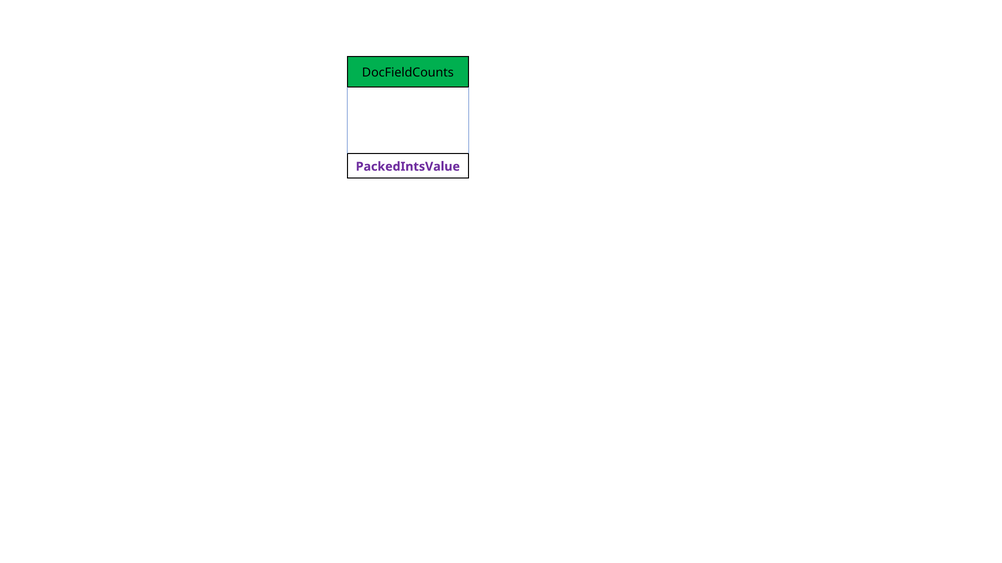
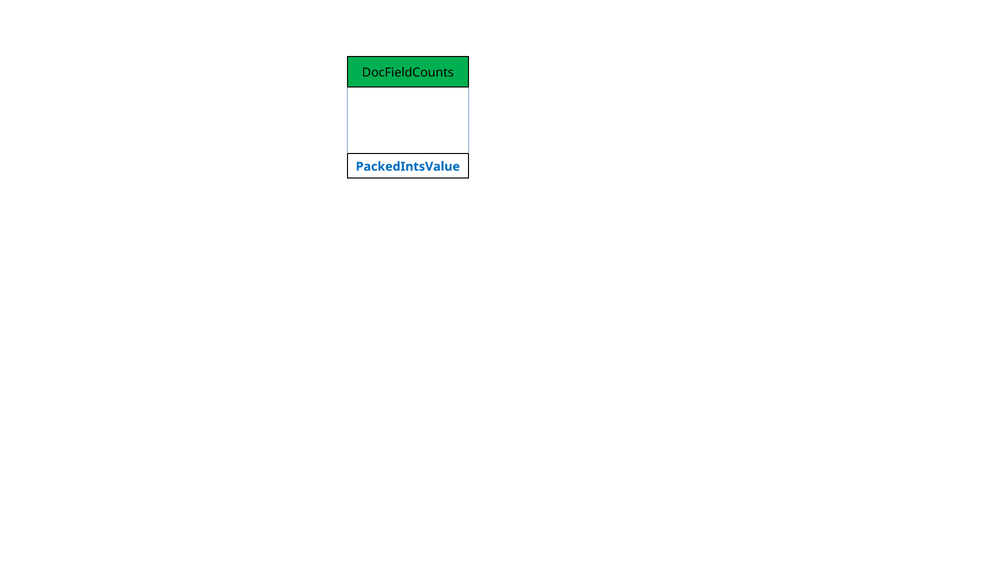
PackedIntsValue colour: purple -> blue (408, 167)
